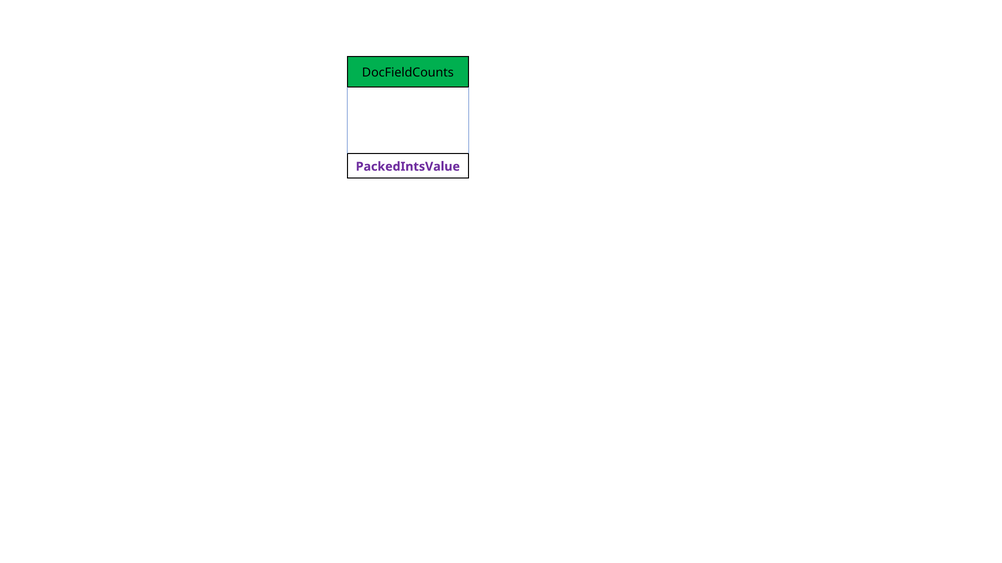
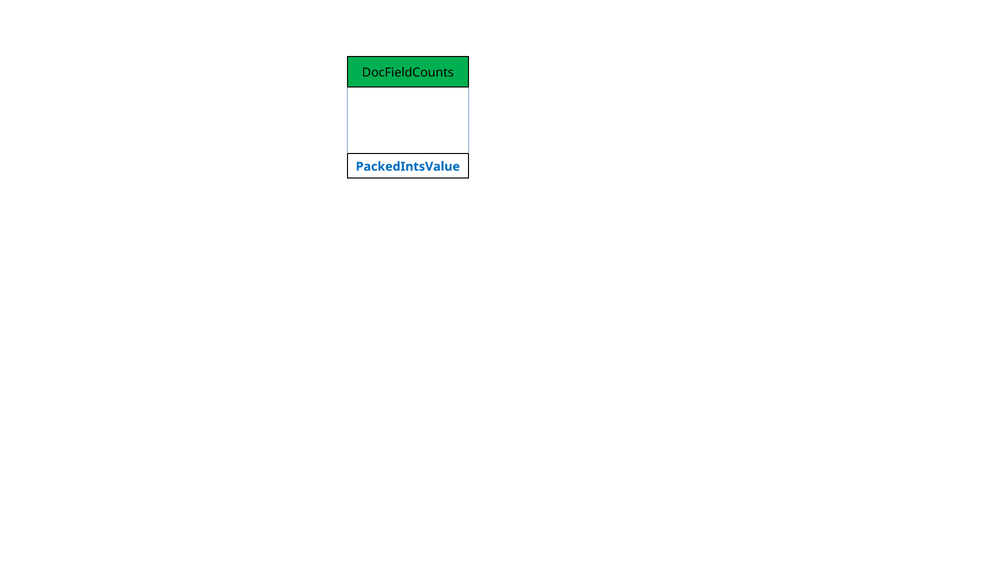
PackedIntsValue colour: purple -> blue (408, 167)
